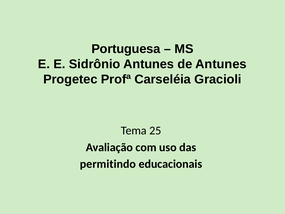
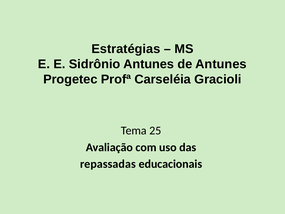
Portuguesa: Portuguesa -> Estratégias (126, 49)
permitindo: permitindo -> repassadas (108, 164)
